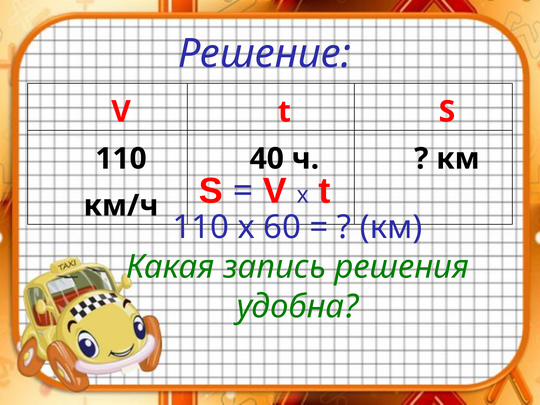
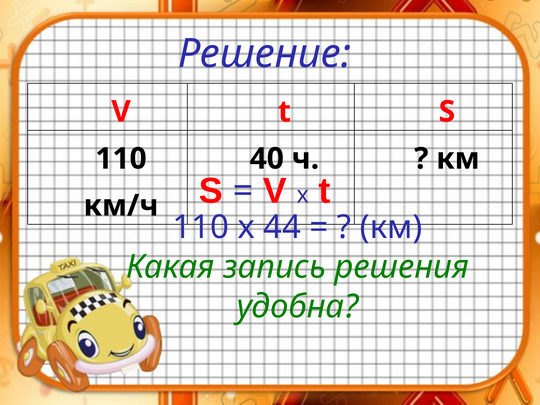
60: 60 -> 44 (282, 227)
